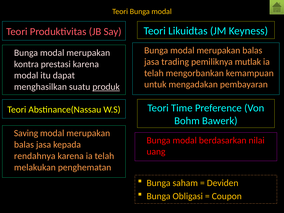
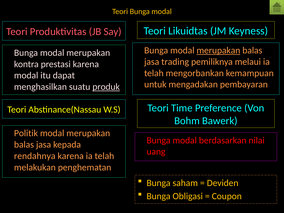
merupakan underline: none -> present (218, 50)
mutlak: mutlak -> melaui (248, 62)
Saving: Saving -> Politik (26, 133)
